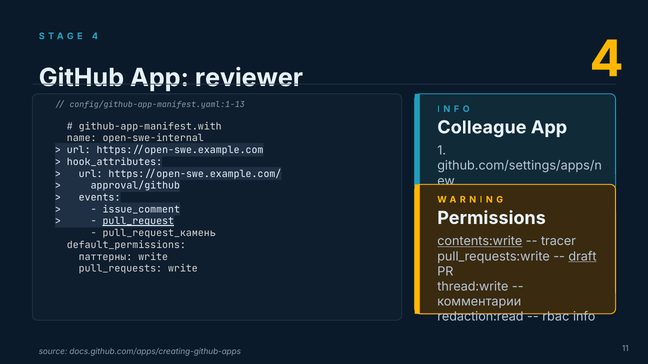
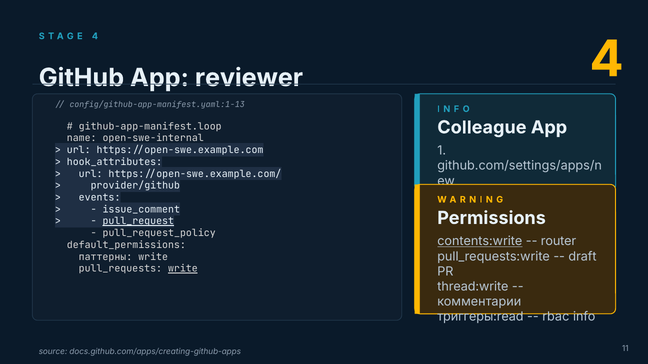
github-app-manifest.with: github-app-manifest.with -> github-app-manifest.loop (150, 126)
approval/github: approval/github -> provider/github (135, 186)
pull_request_камень: pull_request_камень -> pull_request_policy (159, 233)
tracer: tracer -> router (559, 242)
draft underline: present -> none (583, 257)
write underline: none -> present (183, 269)
redaction:read: redaction:read -> триггеры:read (480, 317)
